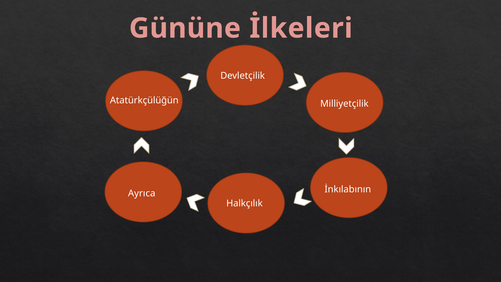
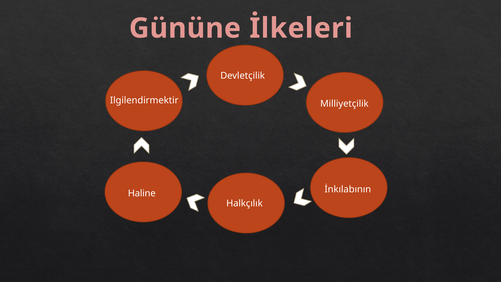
Atatürkçülüğün: Atatürkçülüğün -> Ilgilendirmektir (144, 100)
Ayrıca: Ayrıca -> Haline (142, 193)
